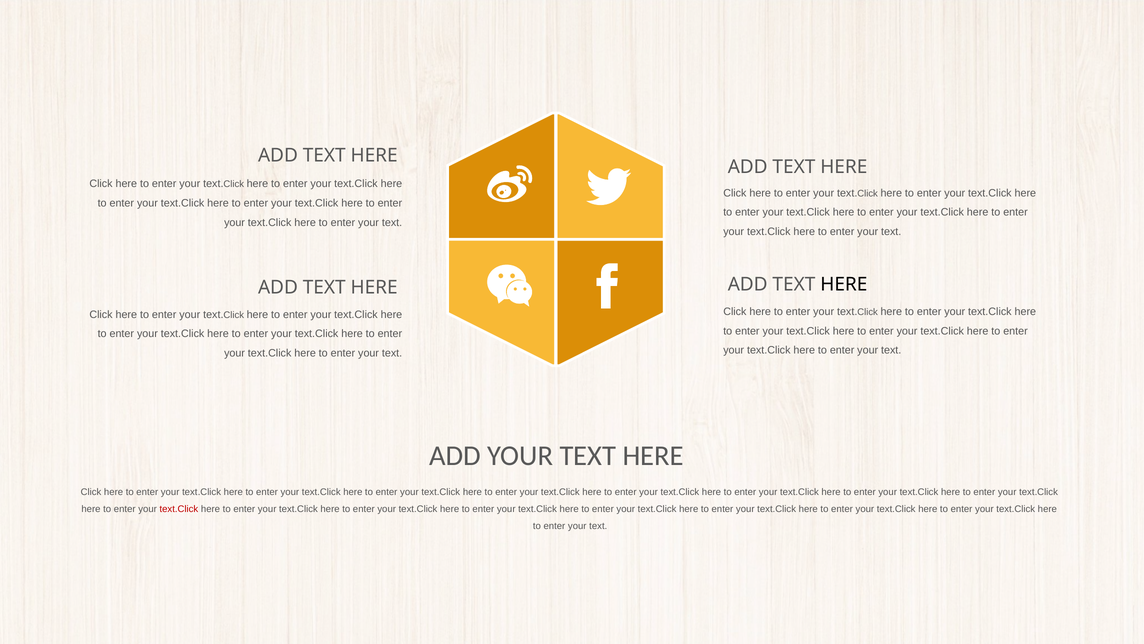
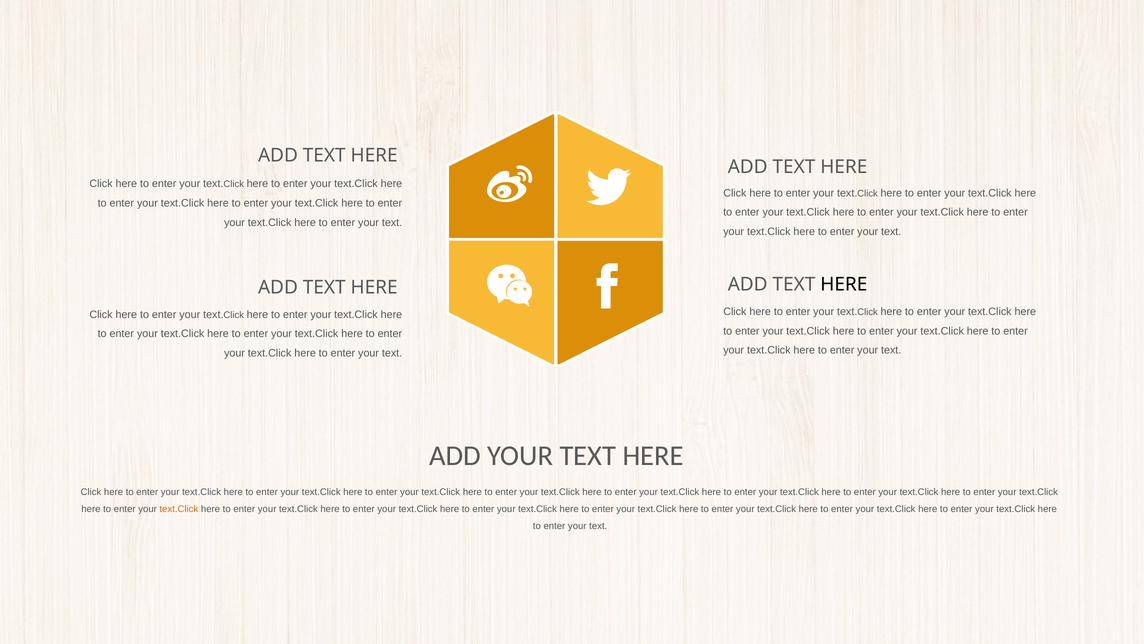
text.Click colour: red -> orange (179, 509)
